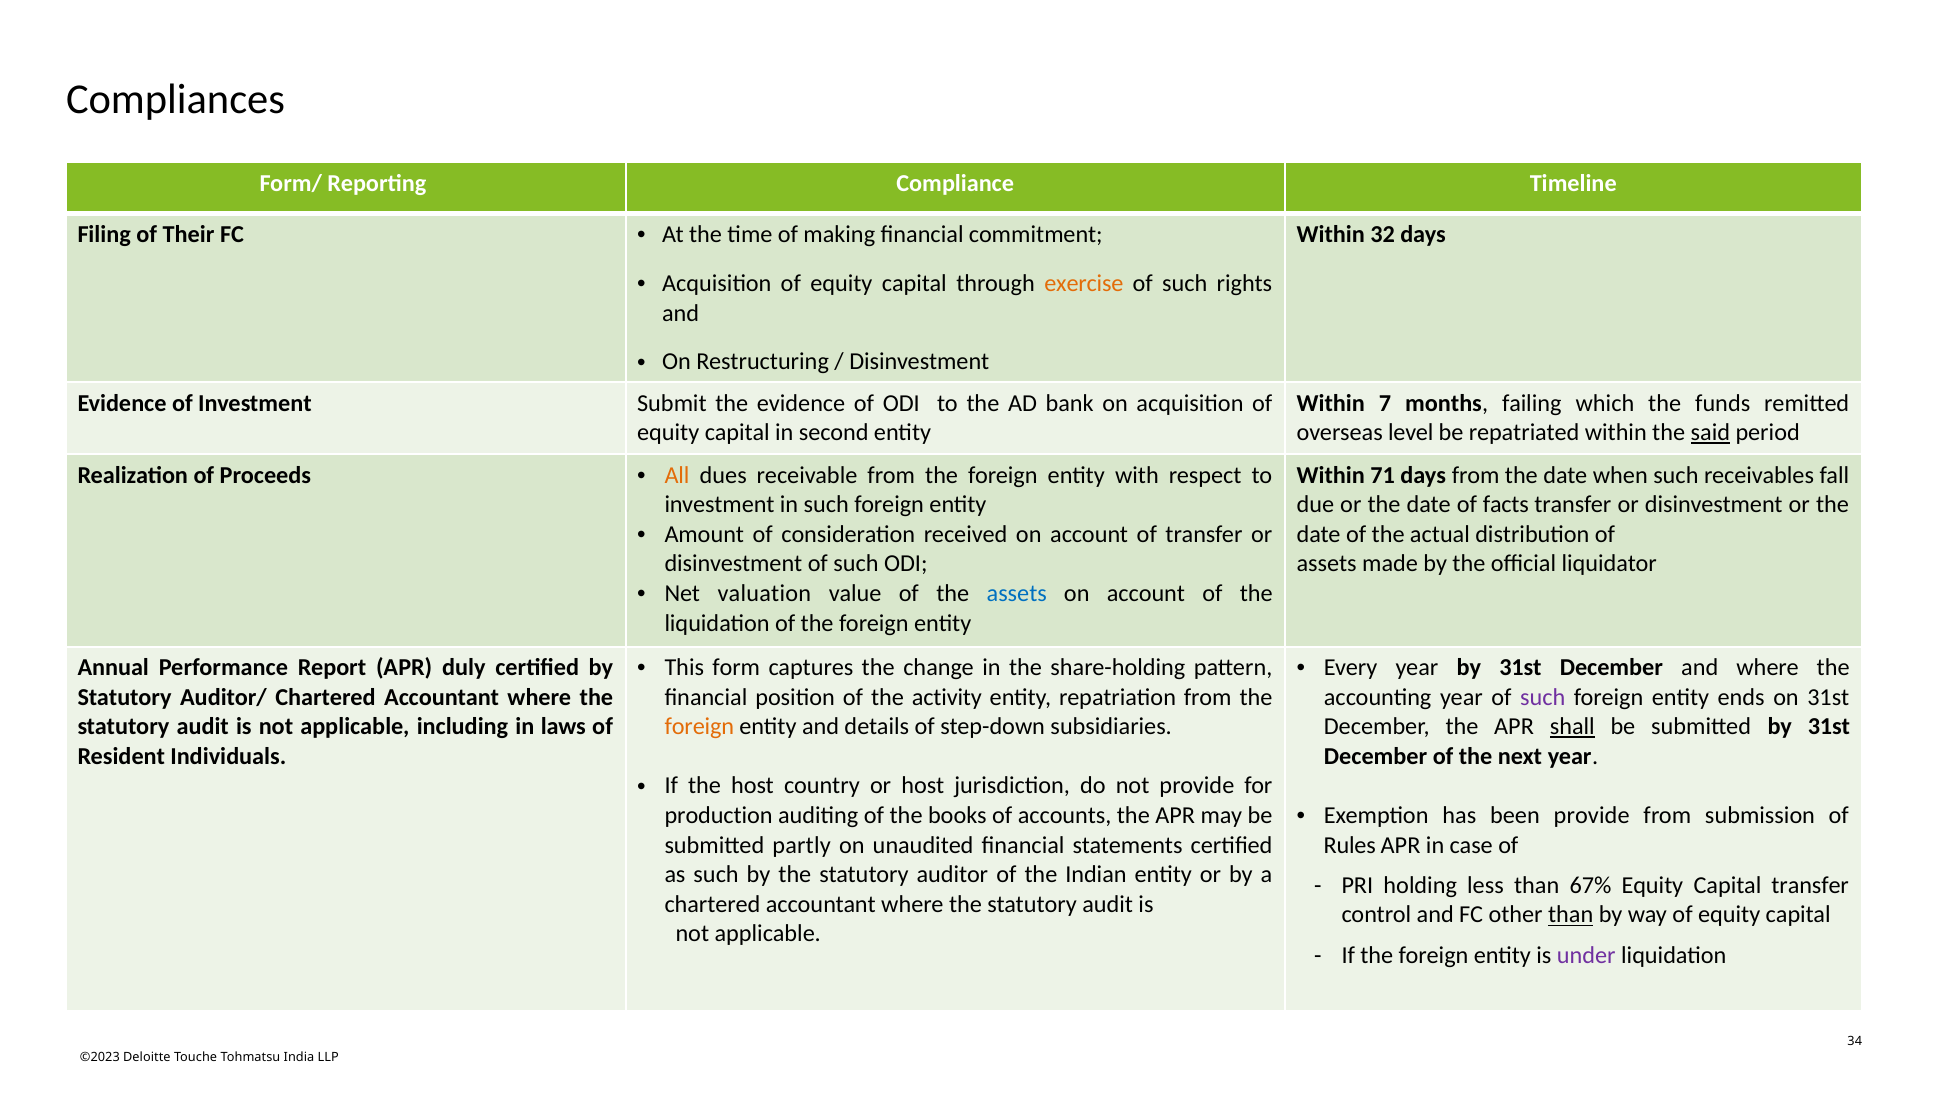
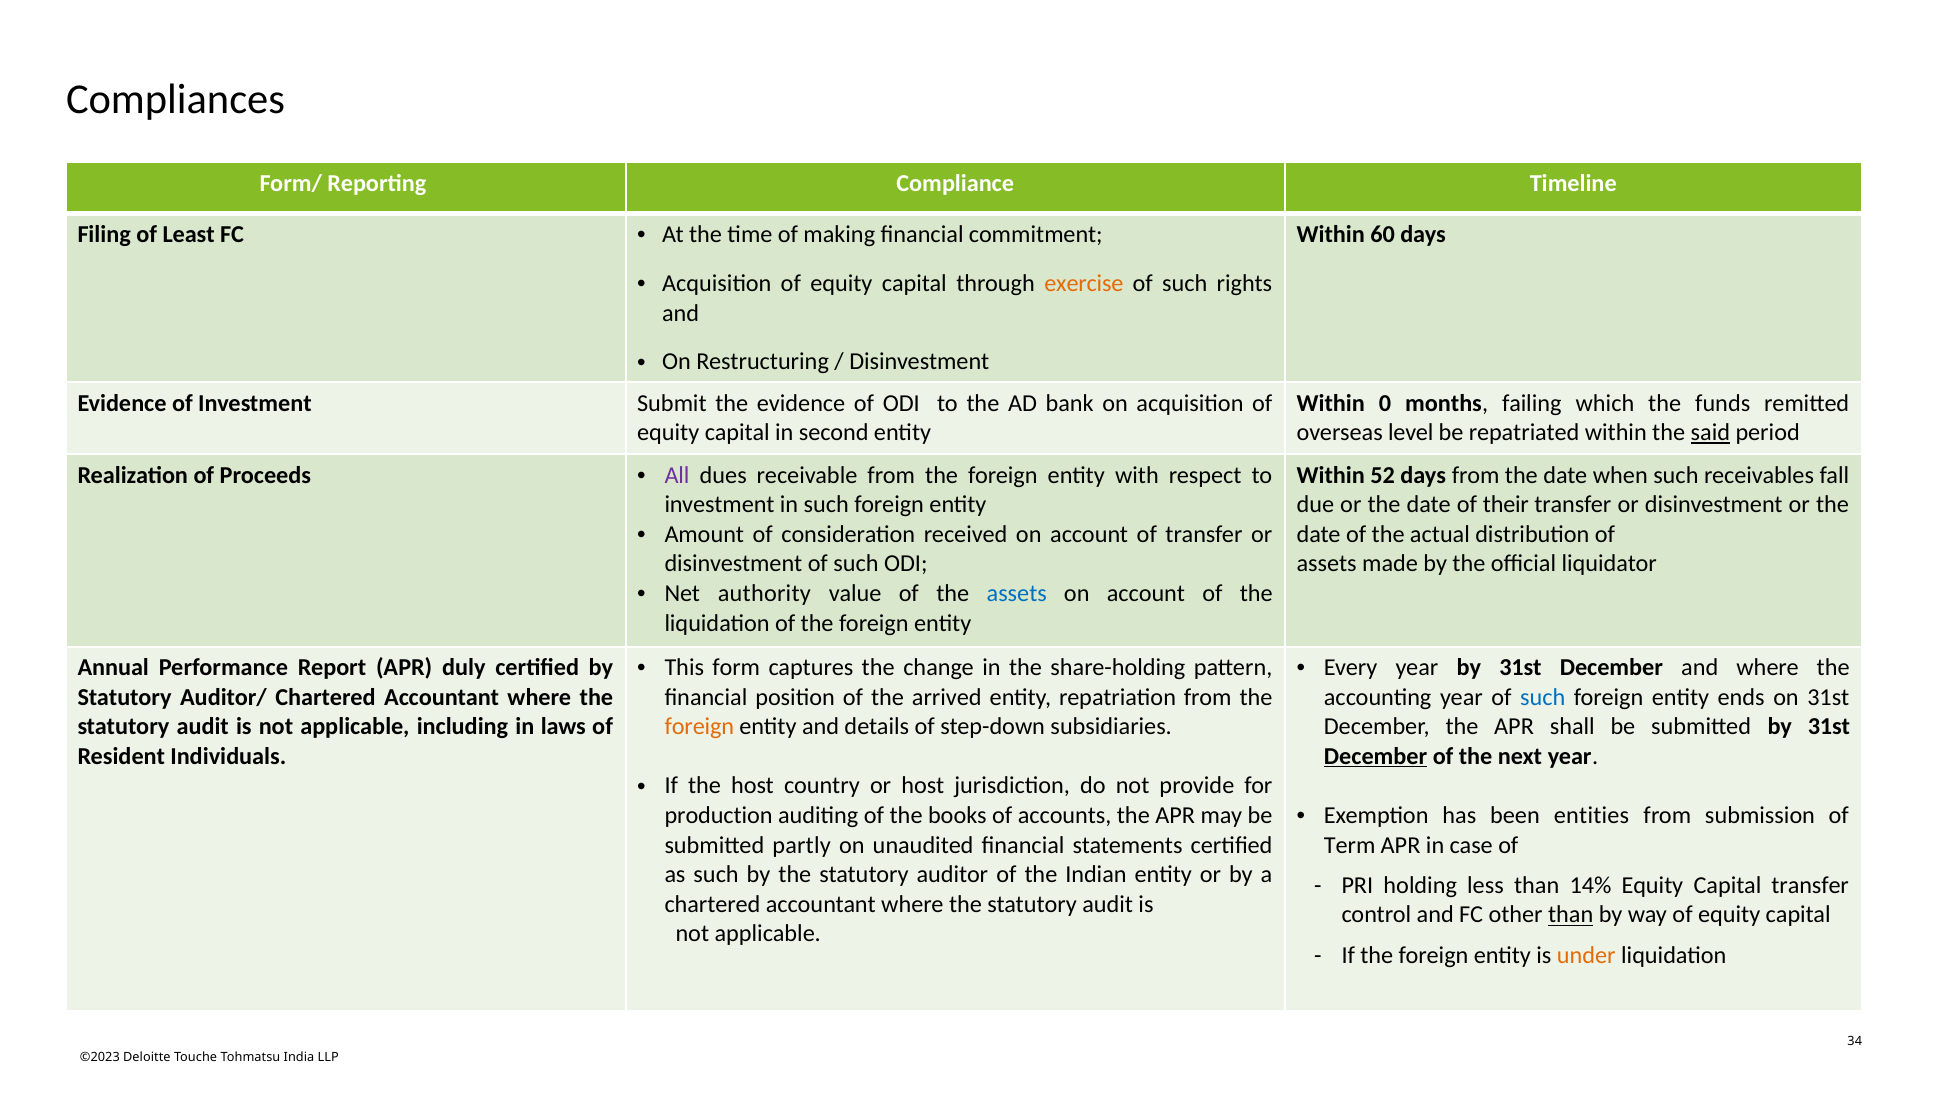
Their: Their -> Least (189, 234)
32: 32 -> 60 (1383, 234)
7: 7 -> 0 (1385, 403)
All colour: orange -> purple (677, 475)
71: 71 -> 52 (1383, 475)
facts: facts -> their (1506, 504)
valuation: valuation -> authority (764, 593)
activity: activity -> arrived (947, 697)
such colour: purple -> blue (1543, 697)
shall underline: present -> none (1572, 726)
December underline: none -> present (1376, 756)
been provide: provide -> entities (1592, 815)
Rules: Rules -> Term (1350, 845)
67%: 67% -> 14% (1590, 885)
under colour: purple -> orange (1586, 955)
